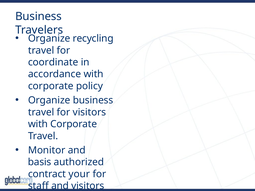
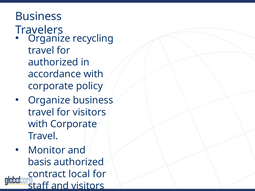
coordinate: coordinate -> authorized (53, 62)
your: your -> local (79, 174)
